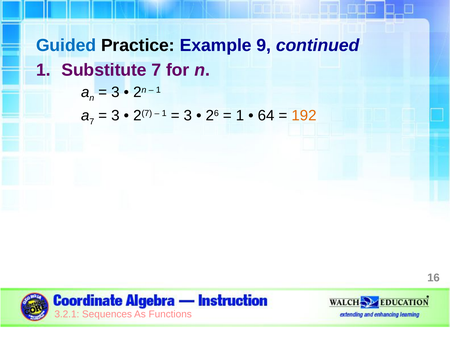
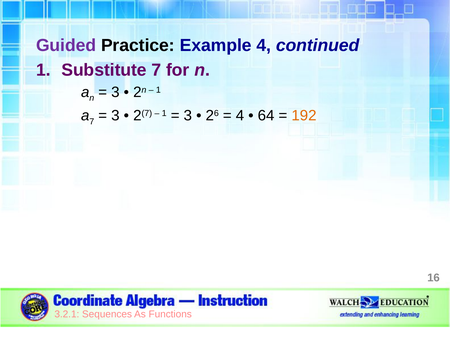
Guided colour: blue -> purple (66, 46)
Example 9: 9 -> 4 (264, 46)
1: 1 -> 4 (240, 116)
